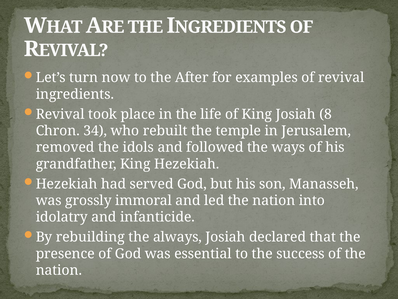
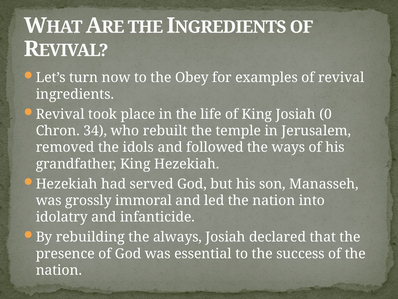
After: After -> Obey (192, 78)
8: 8 -> 0 (326, 114)
